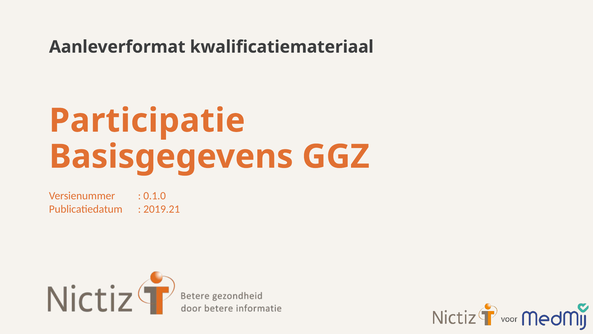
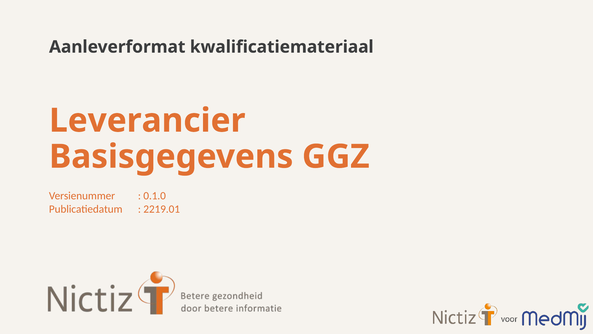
Participatie: Participatie -> Leverancier (147, 120)
2019.21: 2019.21 -> 2219.01 (162, 209)
